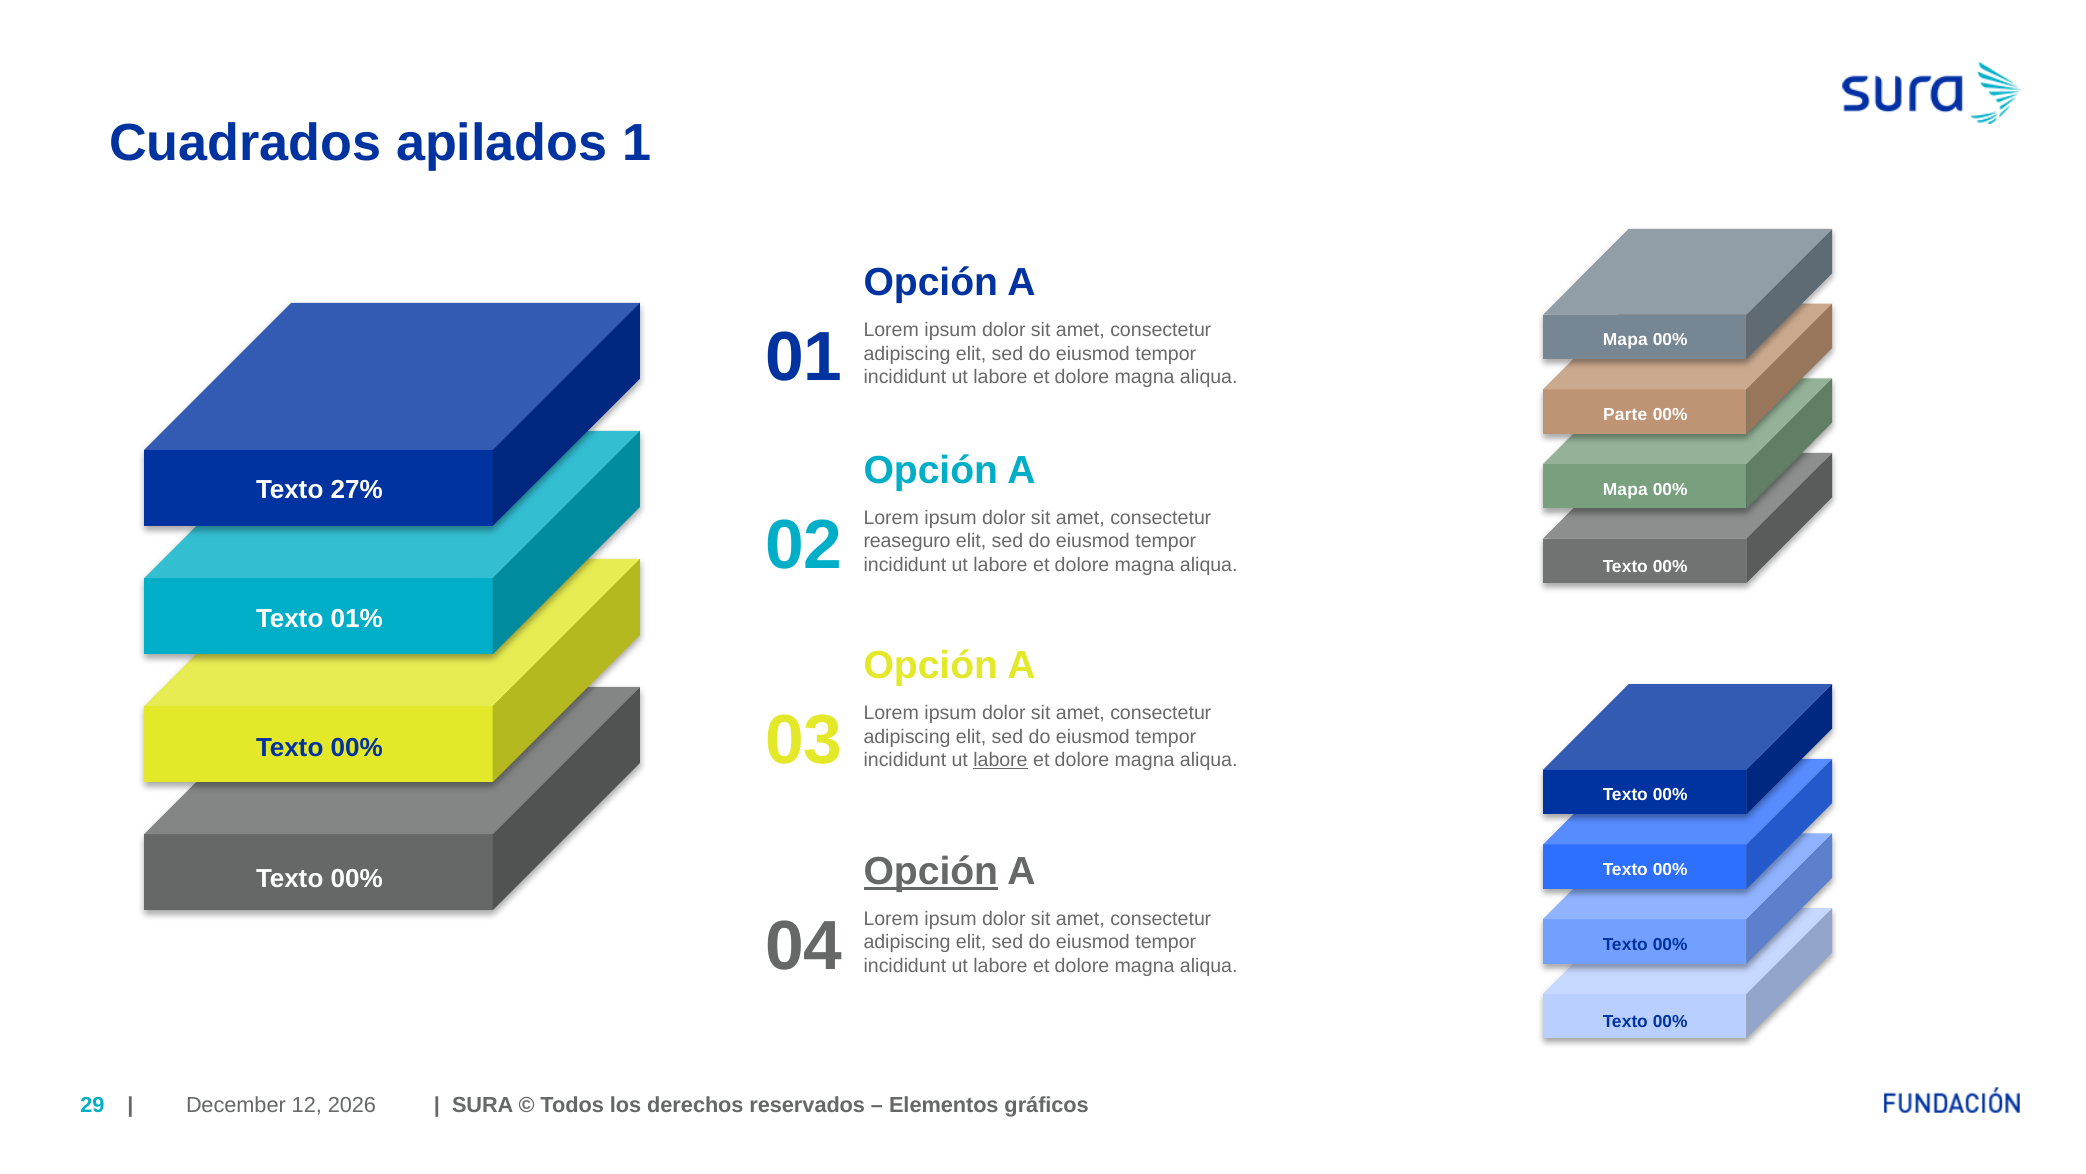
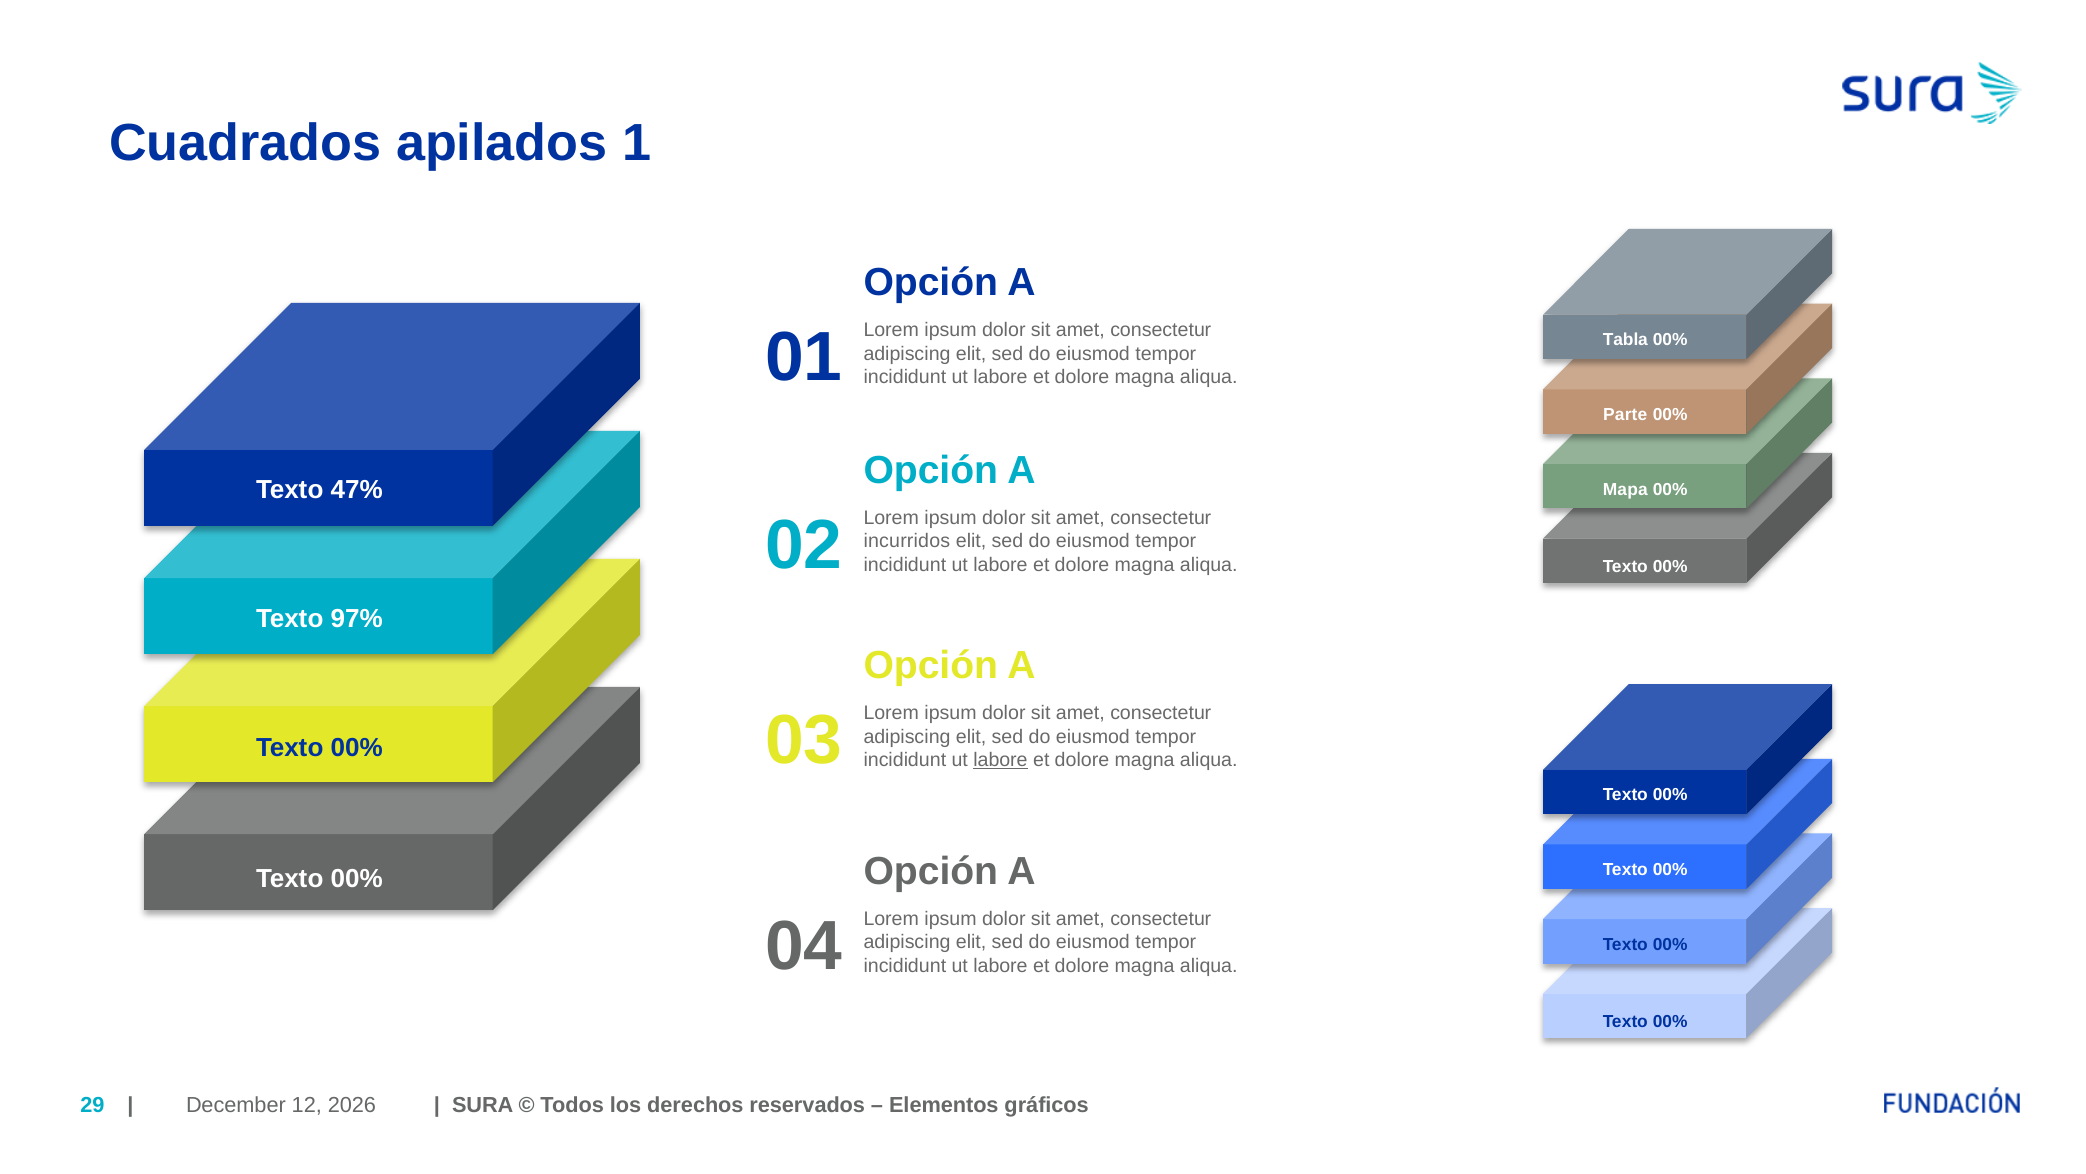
Mapa: Mapa -> Tabla (1625, 339)
27%: 27% -> 47% (357, 490)
reaseguro: reaseguro -> incurridos (907, 541)
01%: 01% -> 97% (357, 619)
Opción underline: present -> none (931, 871)
